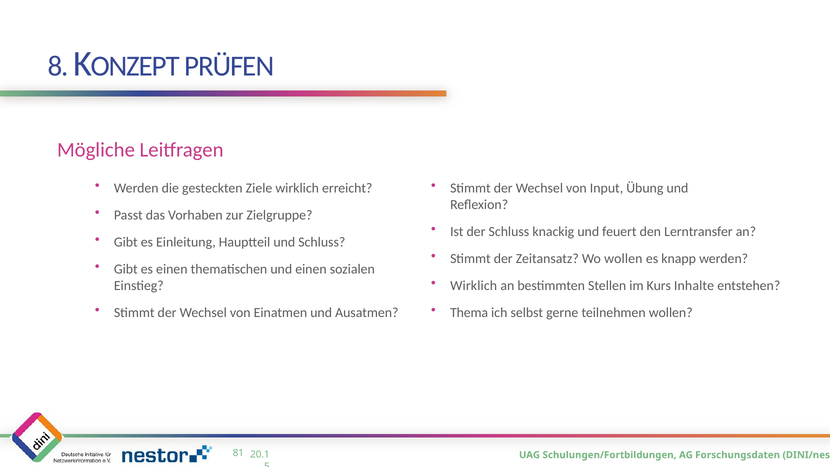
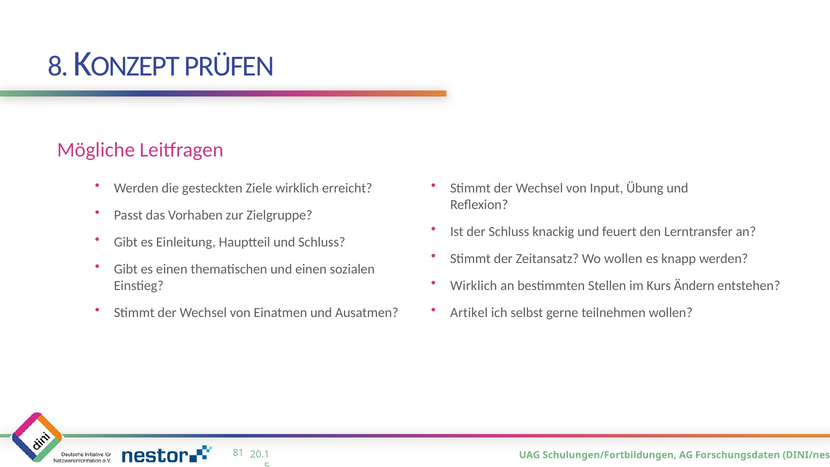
Inhalte: Inhalte -> Ändern (694, 286)
Thema: Thema -> Artikel (469, 313)
